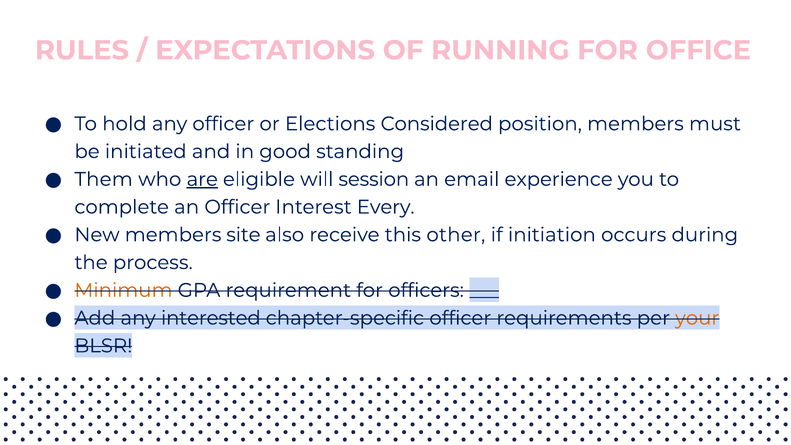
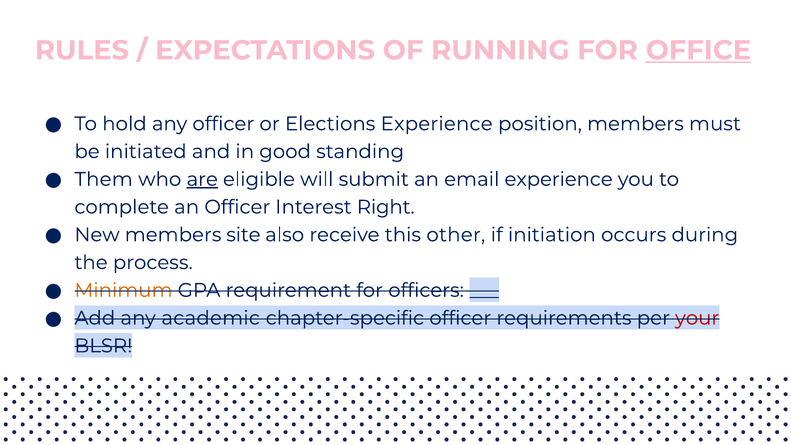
OFFICE underline: none -> present (698, 50)
Elections Considered: Considered -> Experience (437, 124)
session: session -> submit (374, 179)
Every: Every -> Right (386, 207)
interested: interested -> academic (211, 318)
your colour: orange -> red (697, 318)
